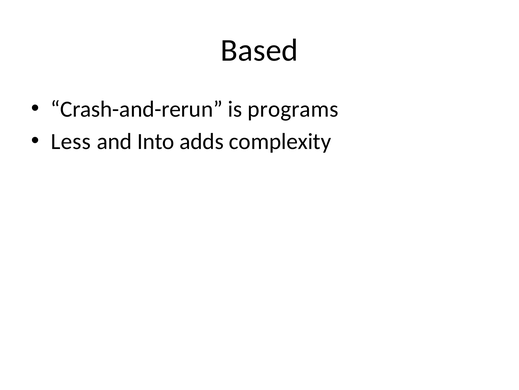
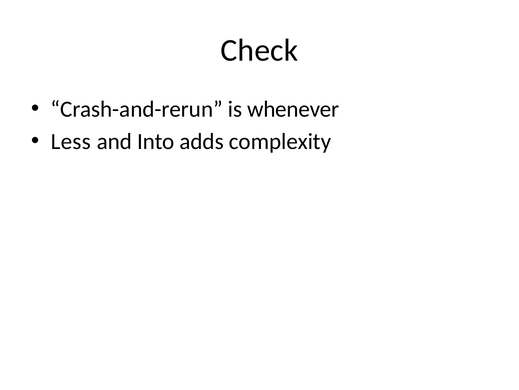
Based: Based -> Check (259, 50)
programs: programs -> whenever (293, 109)
